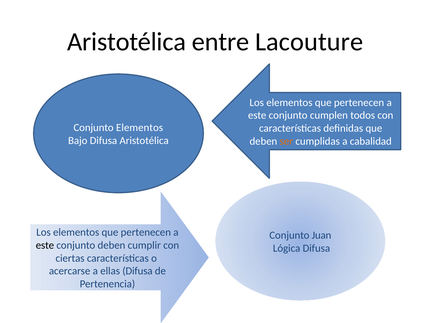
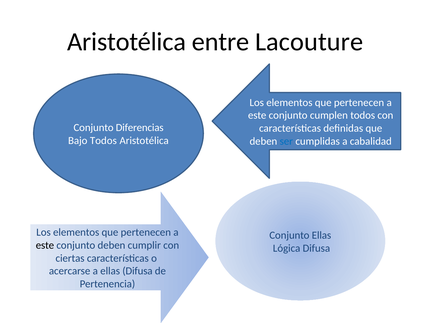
Conjunto Elementos: Elementos -> Diferencias (140, 128)
Bajo Difusa: Difusa -> Todos (103, 141)
ser colour: orange -> blue (286, 141)
Conjunto Juan: Juan -> Ellas (322, 235)
